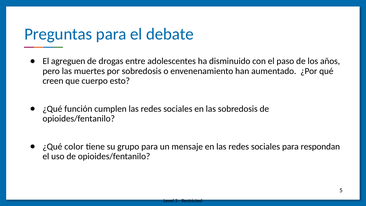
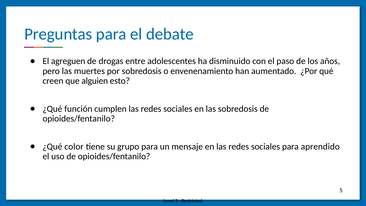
cuerpo: cuerpo -> alguien (95, 81)
respondan: respondan -> aprendido (320, 146)
